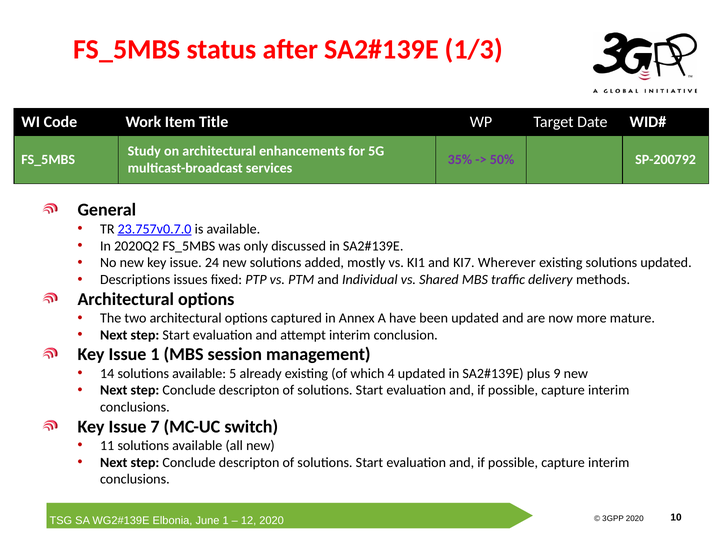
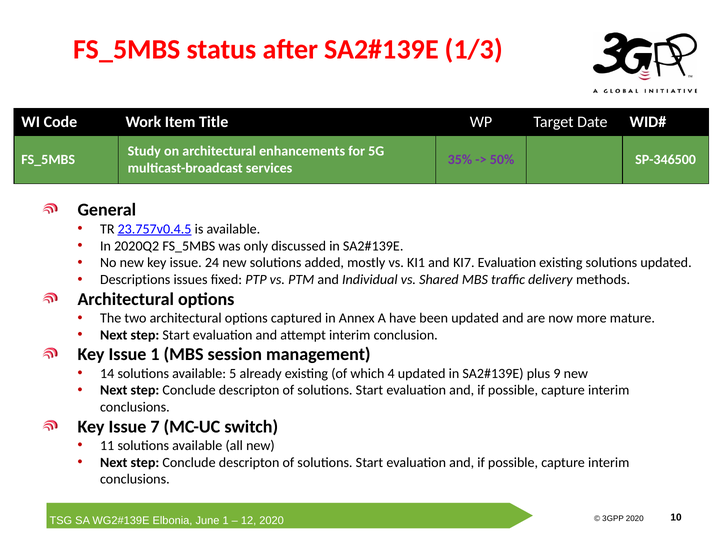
SP-200792: SP-200792 -> SP-346500 (666, 160)
23.757v0.7.0: 23.757v0.7.0 -> 23.757v0.4.5 (155, 229)
KI7 Wherever: Wherever -> Evaluation (507, 263)
